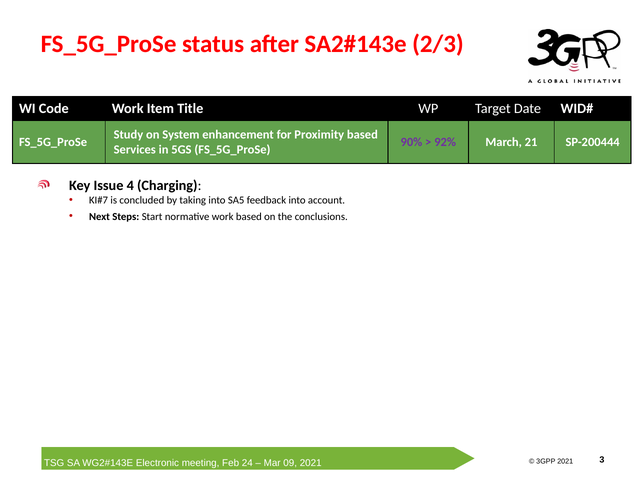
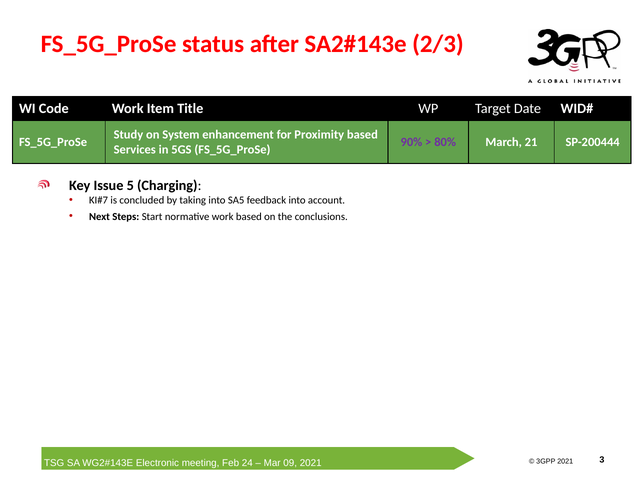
92%: 92% -> 80% (445, 142)
4: 4 -> 5 (130, 186)
